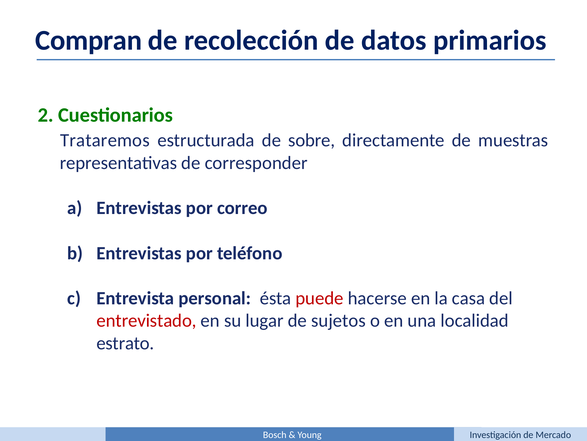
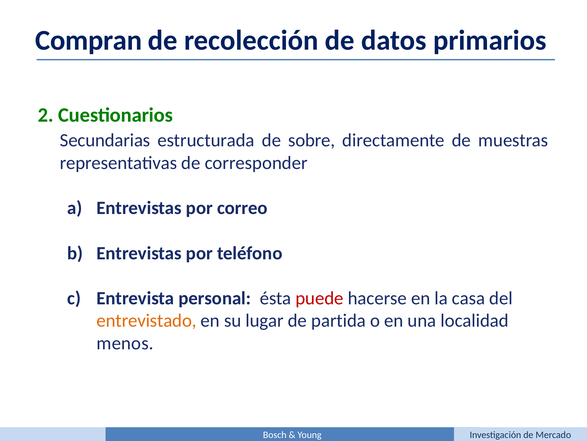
Trataremos: Trataremos -> Secundarias (105, 140)
entrevistado colour: red -> orange (147, 320)
sujetos: sujetos -> partida (339, 320)
estrato: estrato -> menos (125, 343)
